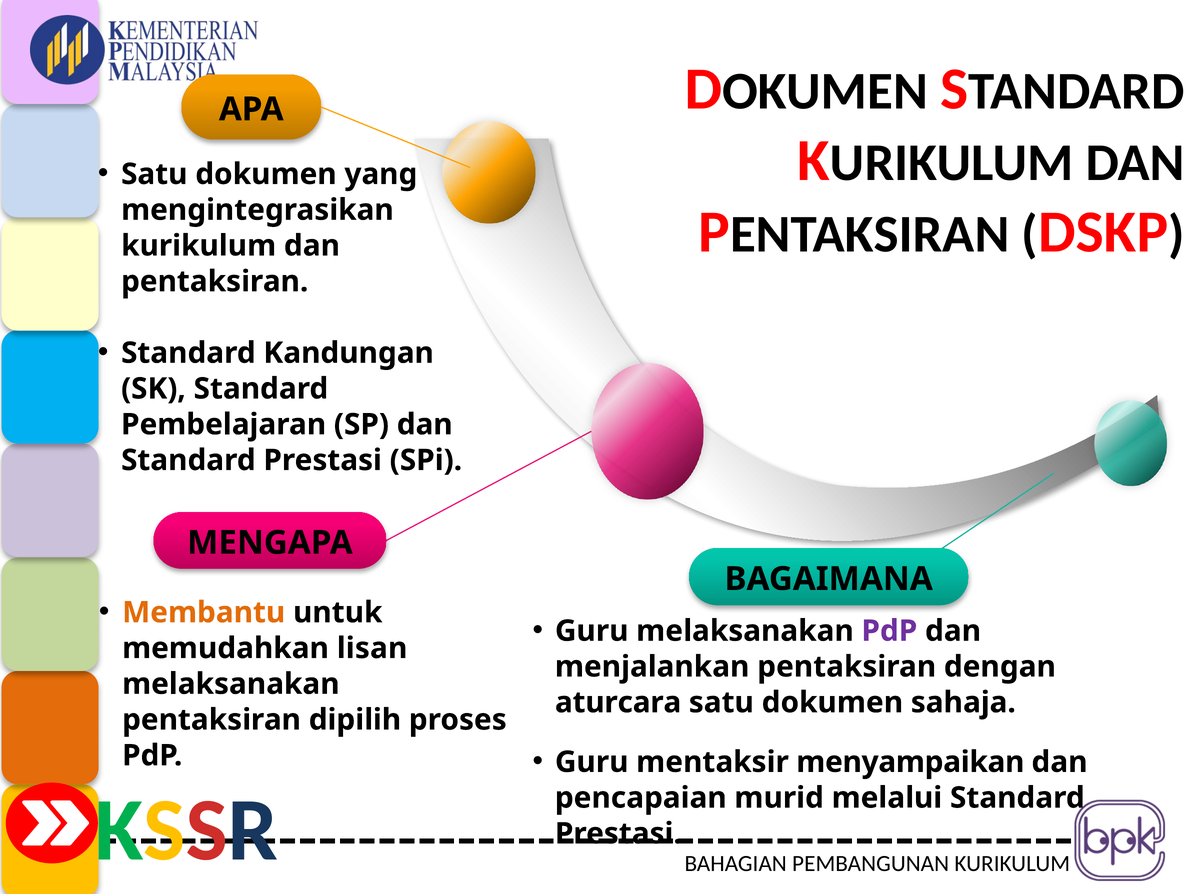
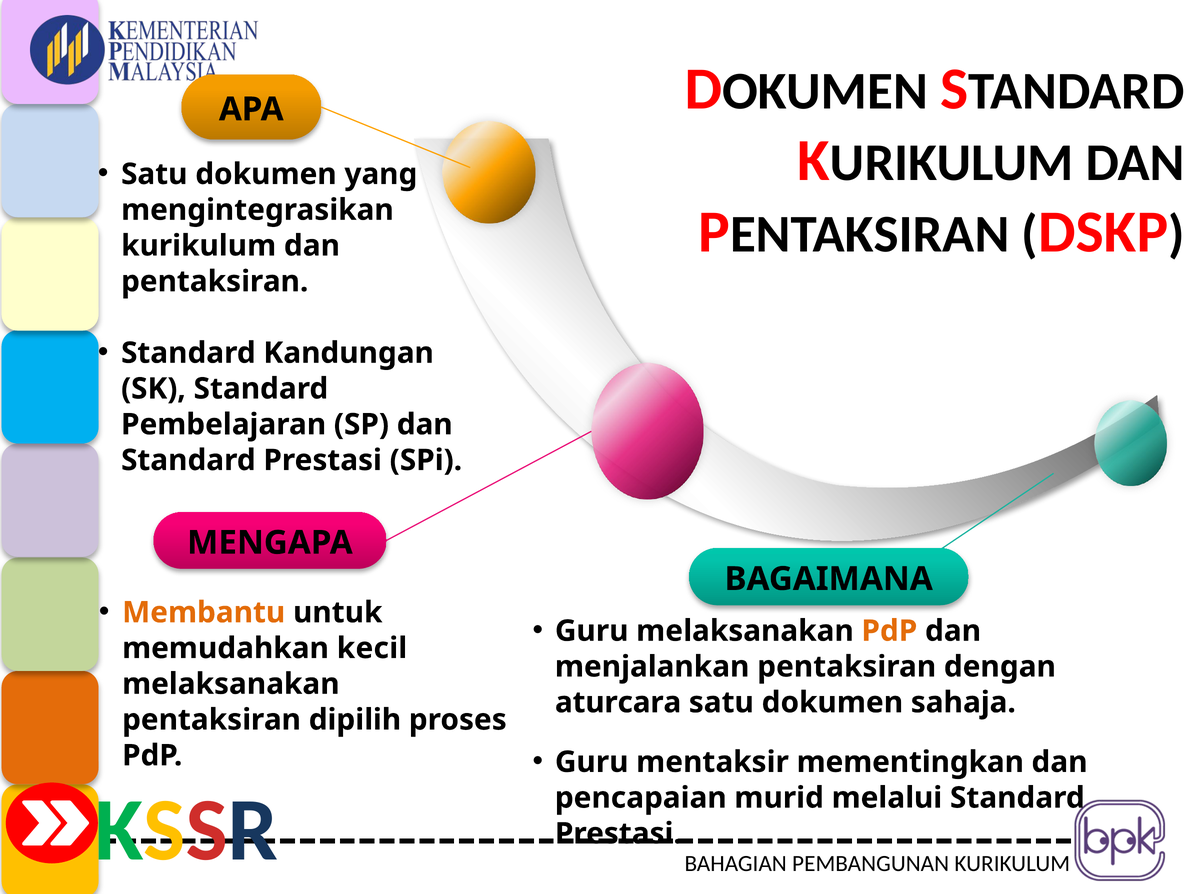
PdP colour: purple -> orange (889, 631)
lisan: lisan -> kecil (372, 648)
menyampaikan: menyampaikan -> mementingkan (910, 762)
